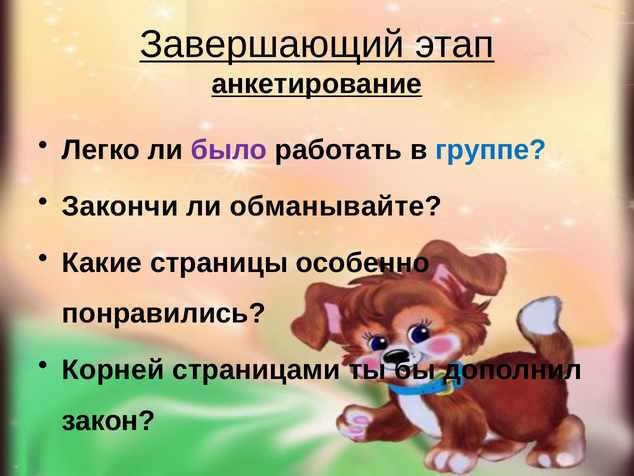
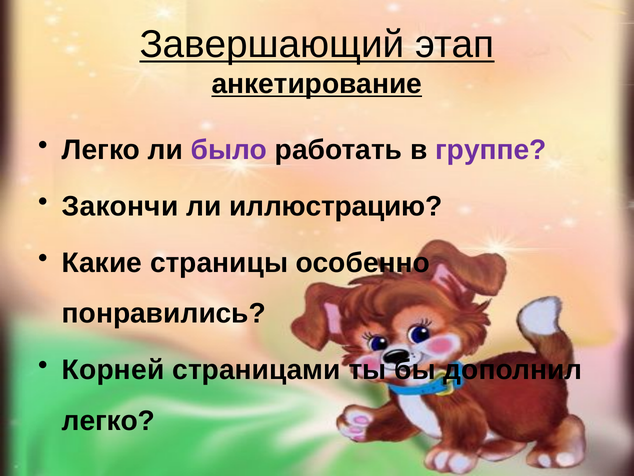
группе colour: blue -> purple (491, 150)
обманывайте: обманывайте -> иллюстрацию (336, 206)
закон: закон -> легко (108, 420)
